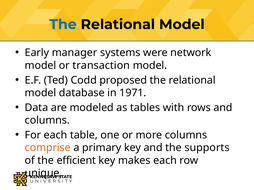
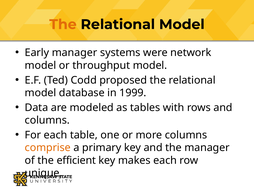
The colour: blue -> orange (63, 24)
transaction: transaction -> throughput (101, 66)
1971: 1971 -> 1999 (133, 93)
the supports: supports -> manager (207, 148)
